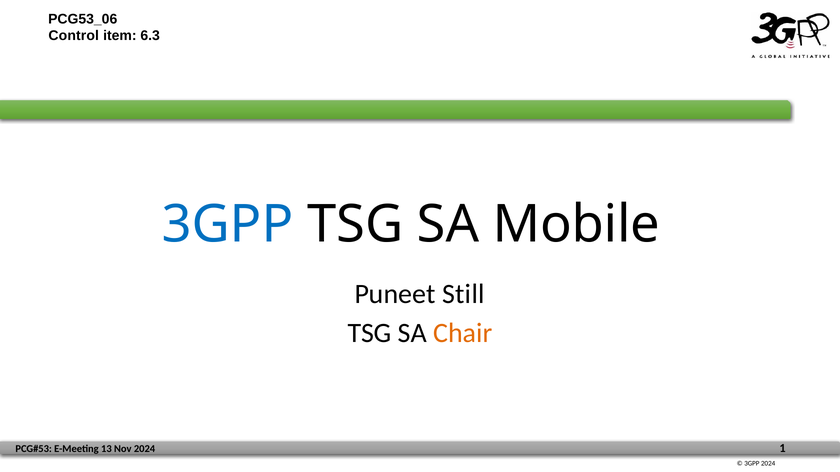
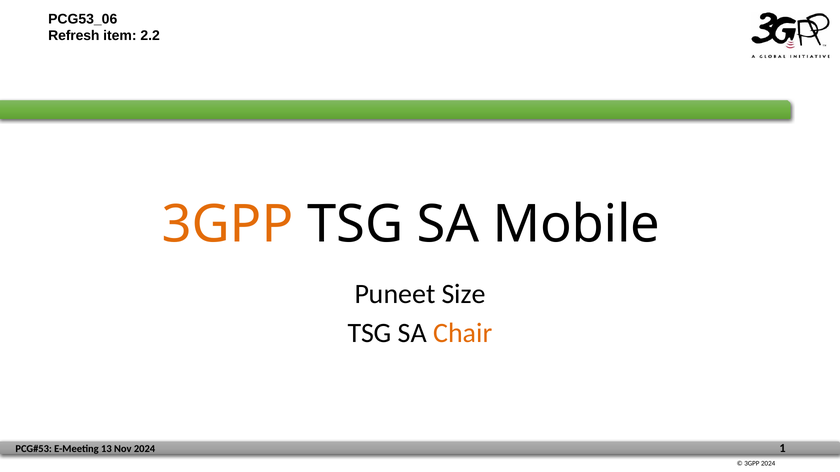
Control: Control -> Refresh (74, 36)
6.3: 6.3 -> 2.2 (150, 36)
3GPP colour: blue -> orange (228, 225)
Still: Still -> Size (464, 294)
